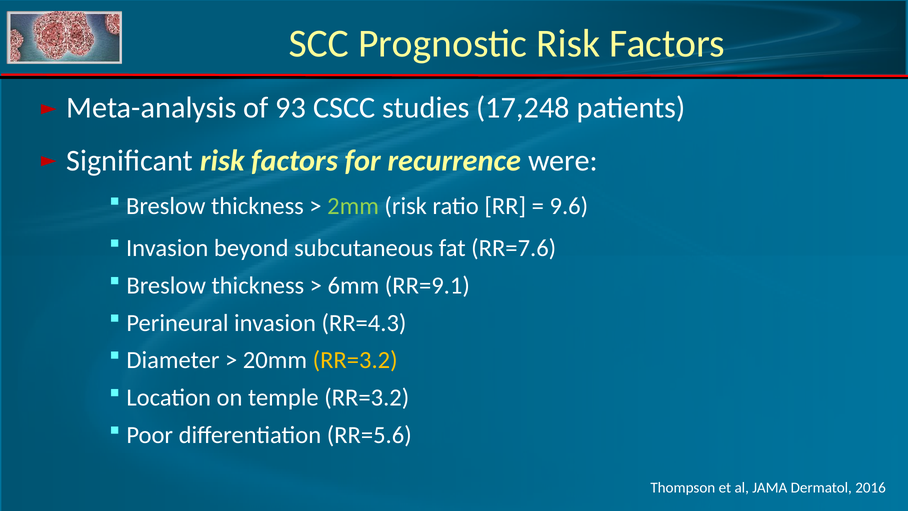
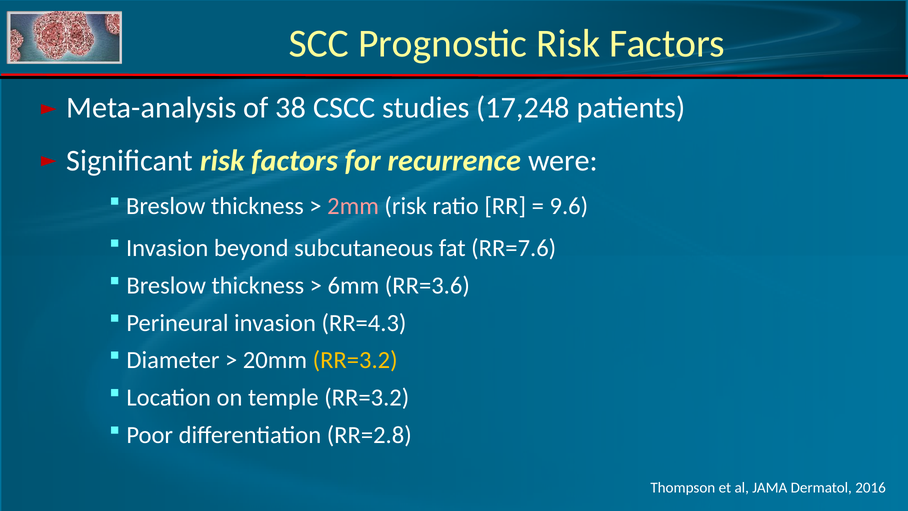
93: 93 -> 38 (291, 108)
2mm colour: light green -> pink (353, 206)
RR=9.1: RR=9.1 -> RR=3.6 (427, 286)
RR=5.6: RR=5.6 -> RR=2.8 (369, 435)
